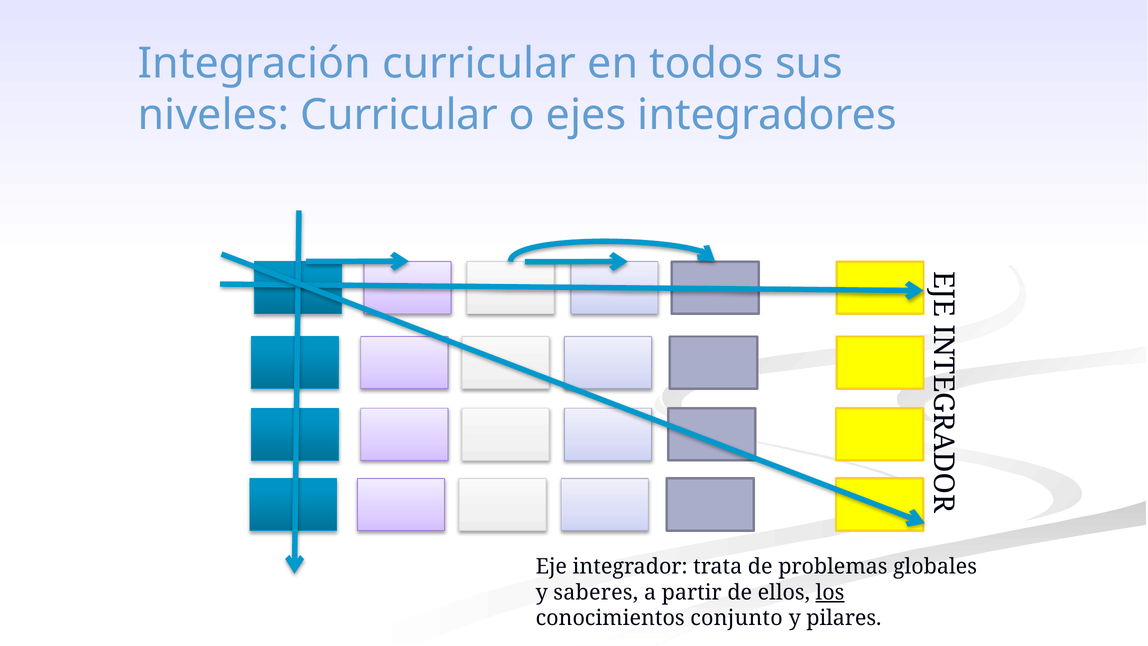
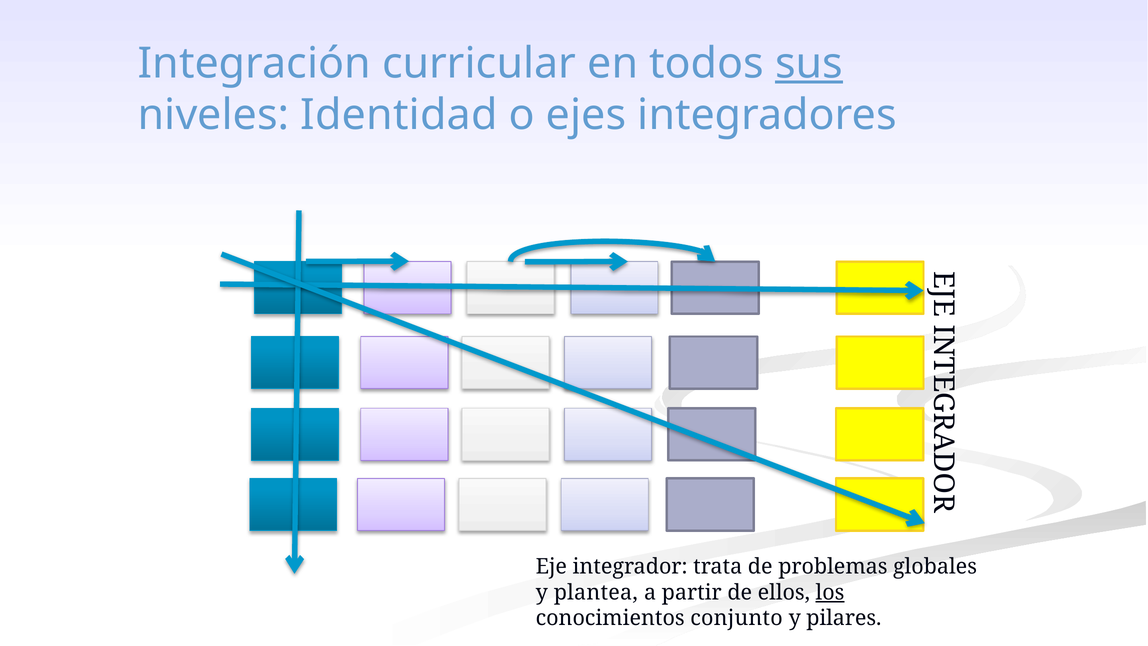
sus underline: none -> present (809, 63)
niveles Curricular: Curricular -> Identidad (399, 115)
saberes: saberes -> plantea (596, 592)
